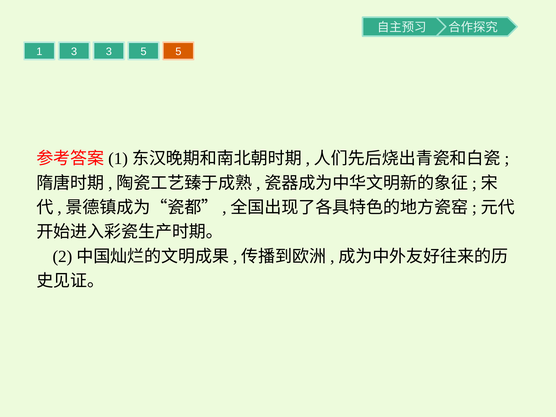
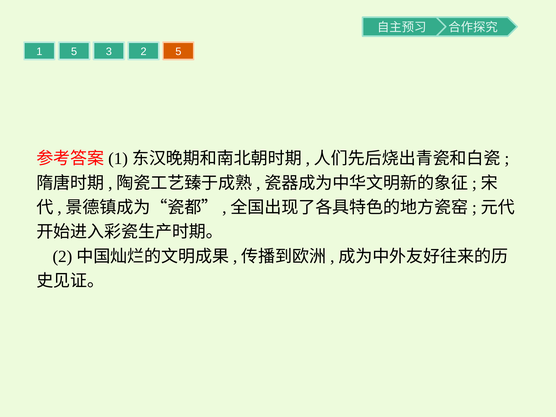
1 3: 3 -> 5 (74, 52)
3 5: 5 -> 2 (144, 52)
